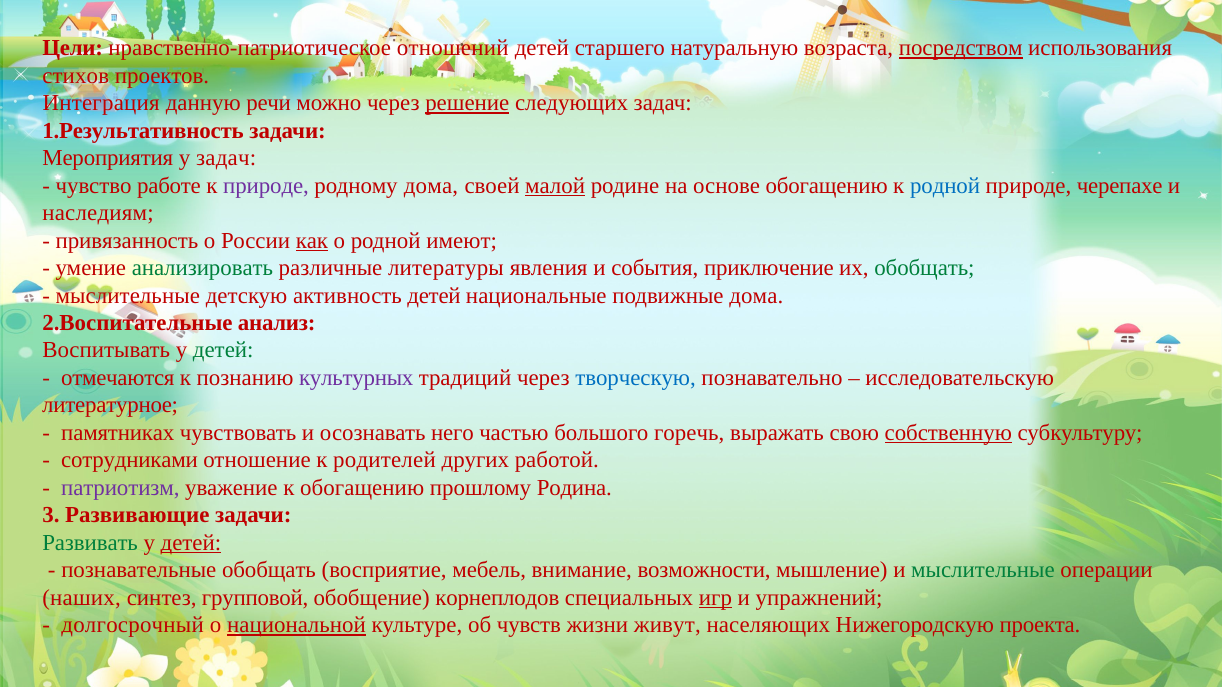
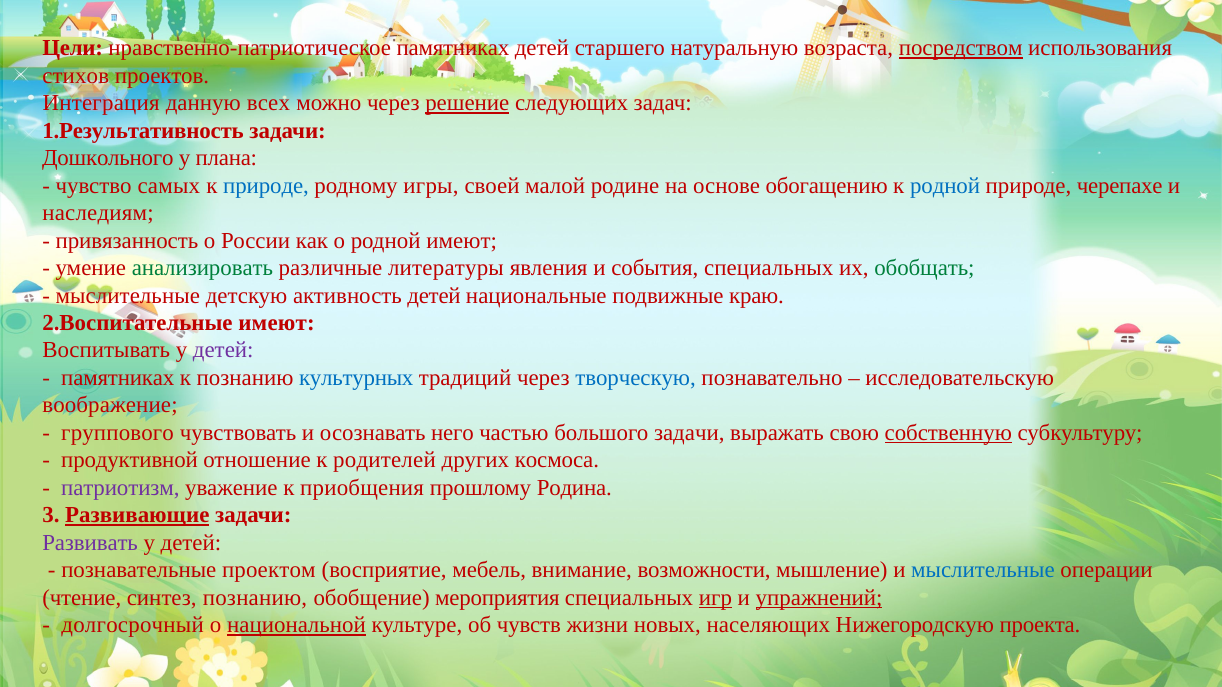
нравственно-патриотическое отношений: отношений -> памятниках (453, 48)
речи: речи -> всех (268, 103)
Мероприятия: Мероприятия -> Дошкольного (108, 158)
у задач: задач -> плана (226, 158)
работе: работе -> самых (169, 186)
природе colour: purple -> blue (266, 186)
родному дома: дома -> игры (431, 186)
малой underline: present -> none (555, 186)
как underline: present -> none (312, 241)
события приключение: приключение -> специальных (769, 268)
подвижные дома: дома -> краю (757, 296)
2.Воспитательные анализ: анализ -> имеют (277, 323)
детей colour: green -> purple (223, 351)
отмечаются: отмечаются -> памятниках (118, 378)
культурных colour: purple -> blue (356, 378)
литературное: литературное -> воображение (110, 406)
памятниках: памятниках -> группового (118, 433)
большого горечь: горечь -> задачи (689, 433)
сотрудниками: сотрудниками -> продуктивной (130, 461)
работой: работой -> космоса (557, 461)
к обогащению: обогащению -> приобщения (362, 488)
Развивающие underline: none -> present (137, 516)
Развивать colour: green -> purple (90, 543)
детей underline: present -> none (191, 543)
познавательные обобщать: обобщать -> проектом (269, 571)
мыслительные colour: green -> blue (983, 571)
наших: наших -> чтение (82, 598)
синтез групповой: групповой -> познанию (255, 598)
корнеплодов: корнеплодов -> мероприятия (497, 598)
упражнений underline: none -> present (819, 598)
живут: живут -> новых (667, 626)
